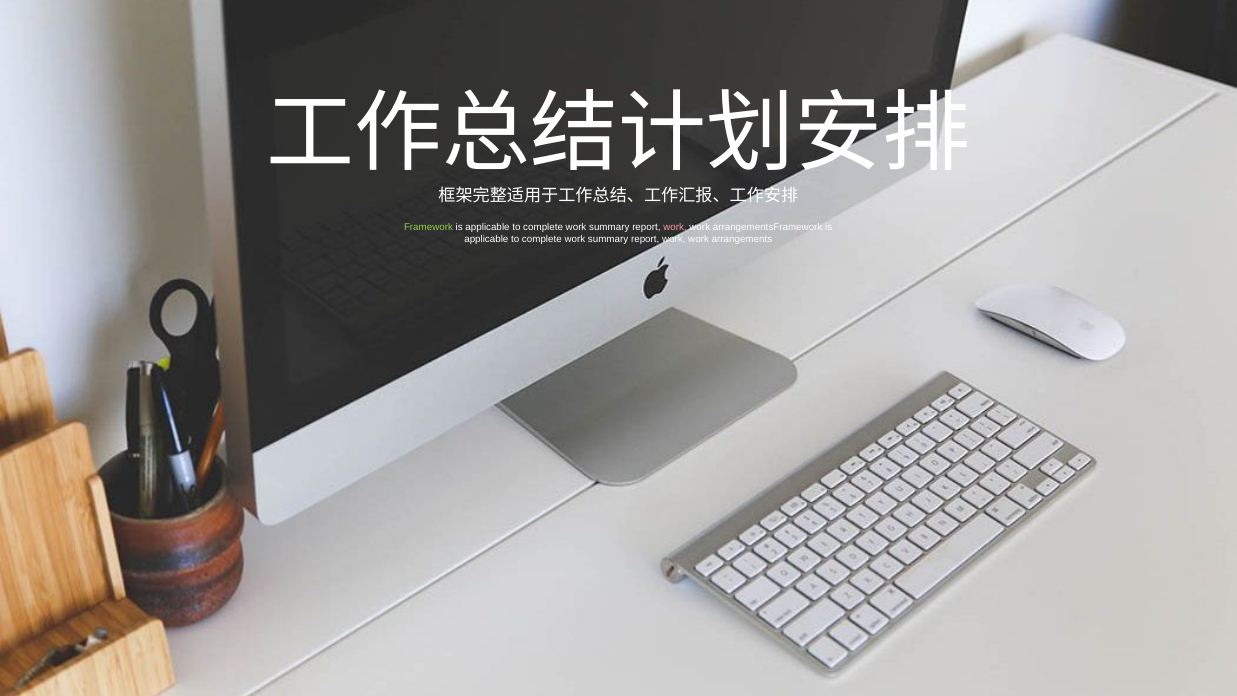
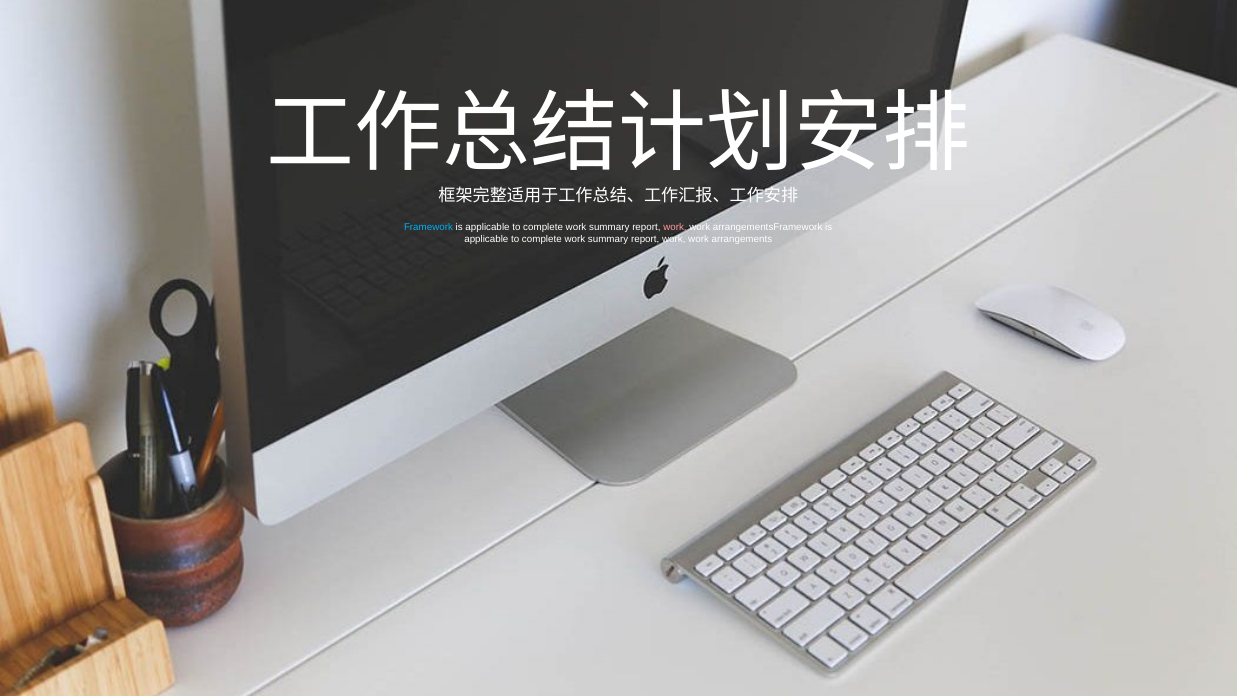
Framework colour: light green -> light blue (428, 228)
